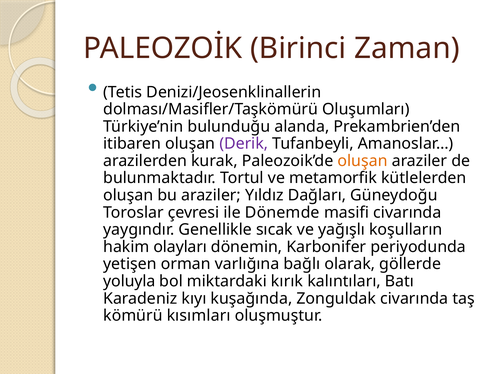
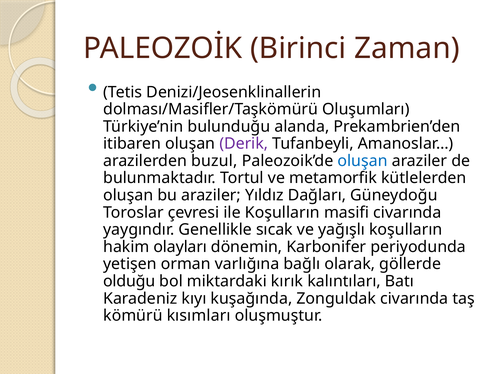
kurak: kurak -> buzul (214, 161)
oluşan colour: orange -> blue (363, 161)
ile Dönemde: Dönemde -> Koşulların (282, 213)
yoluyla: yoluyla -> olduğu (129, 281)
